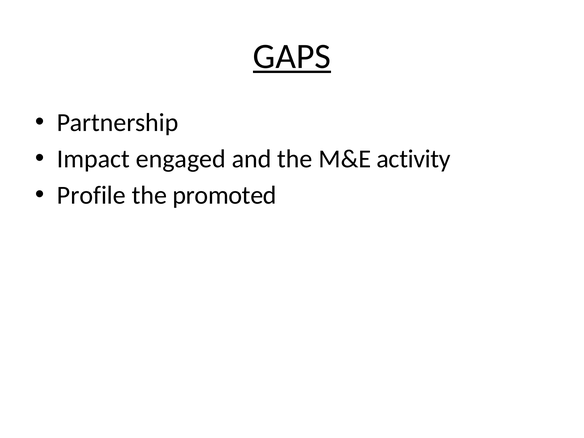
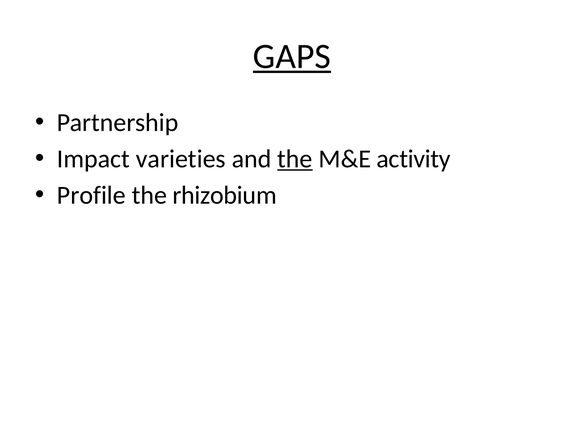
engaged: engaged -> varieties (181, 159)
the underline: none -> present (295, 159)
promoted: promoted -> rhizobium (225, 195)
